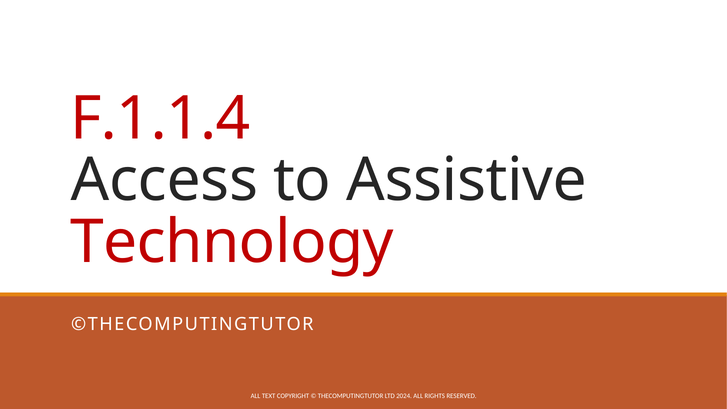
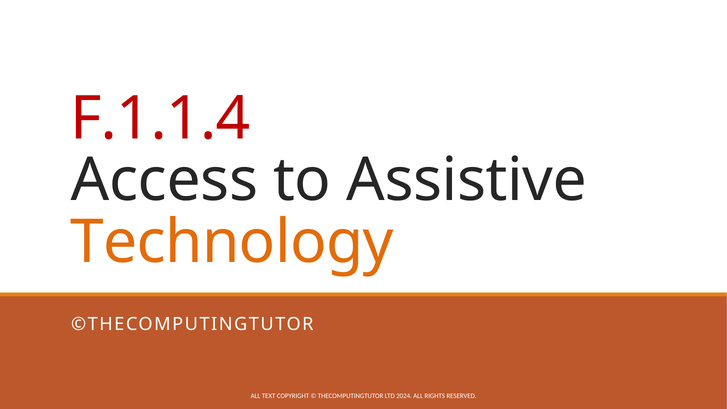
Technology colour: red -> orange (232, 242)
